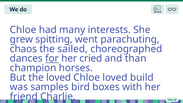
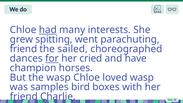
had underline: none -> present (48, 30)
chaos: chaos -> friend (23, 49)
than: than -> have (136, 58)
the loved: loved -> wasp (59, 77)
loved build: build -> wasp (142, 77)
